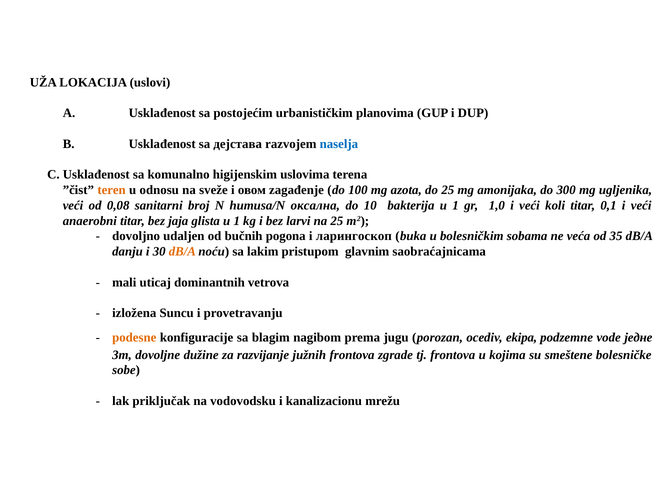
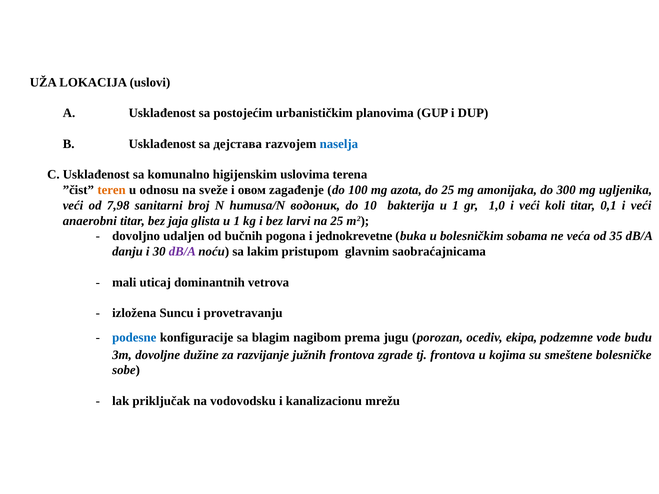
0,08: 0,08 -> 7,98 (118, 206)
оксална: оксална -> водоник (315, 206)
ларингоскоп: ларингоскоп -> jednokrevetne (354, 236)
dB/A colour: orange -> purple (182, 252)
podesne colour: orange -> blue (134, 338)
једне: једне -> budu (638, 338)
